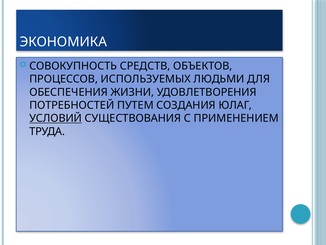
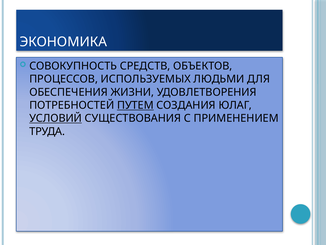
ПУТЕМ underline: none -> present (135, 105)
